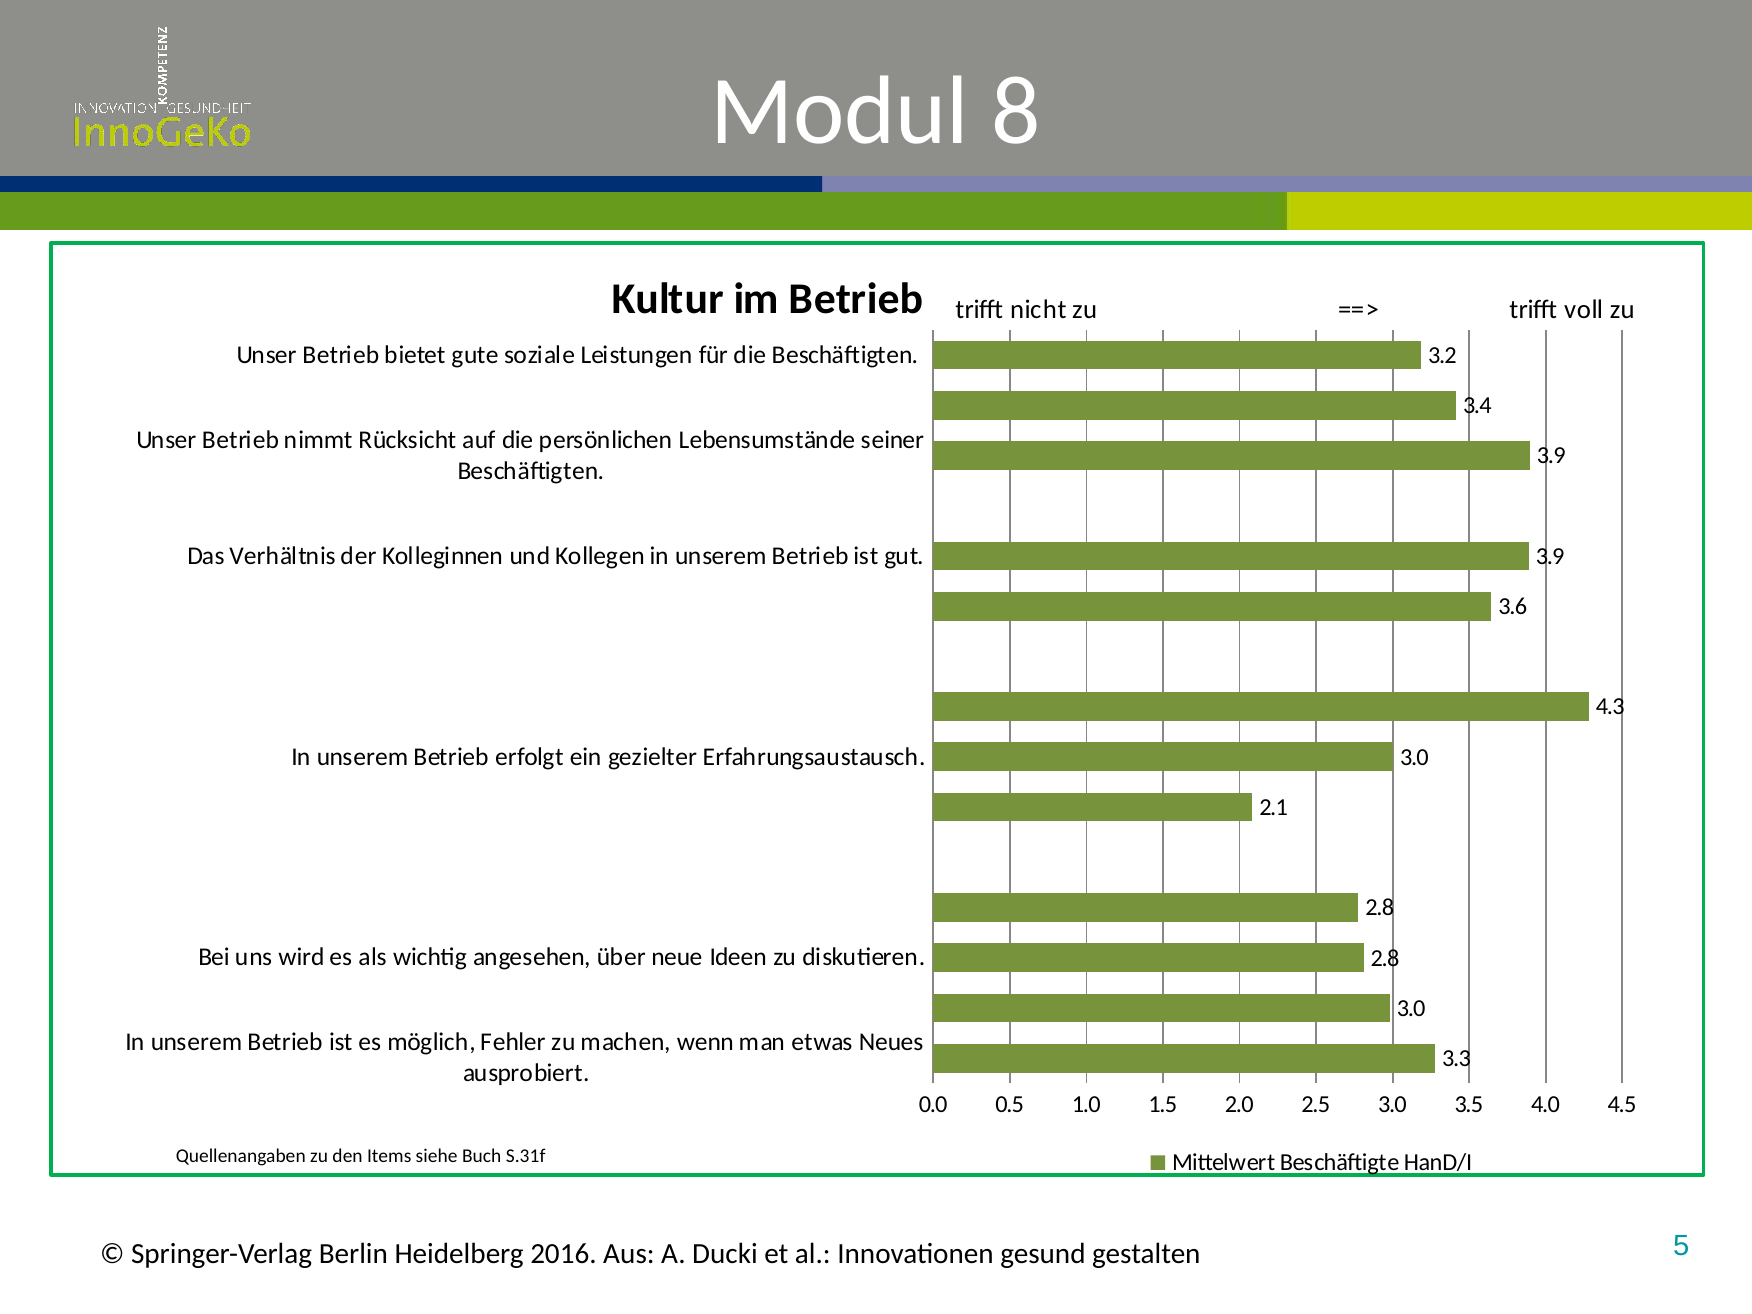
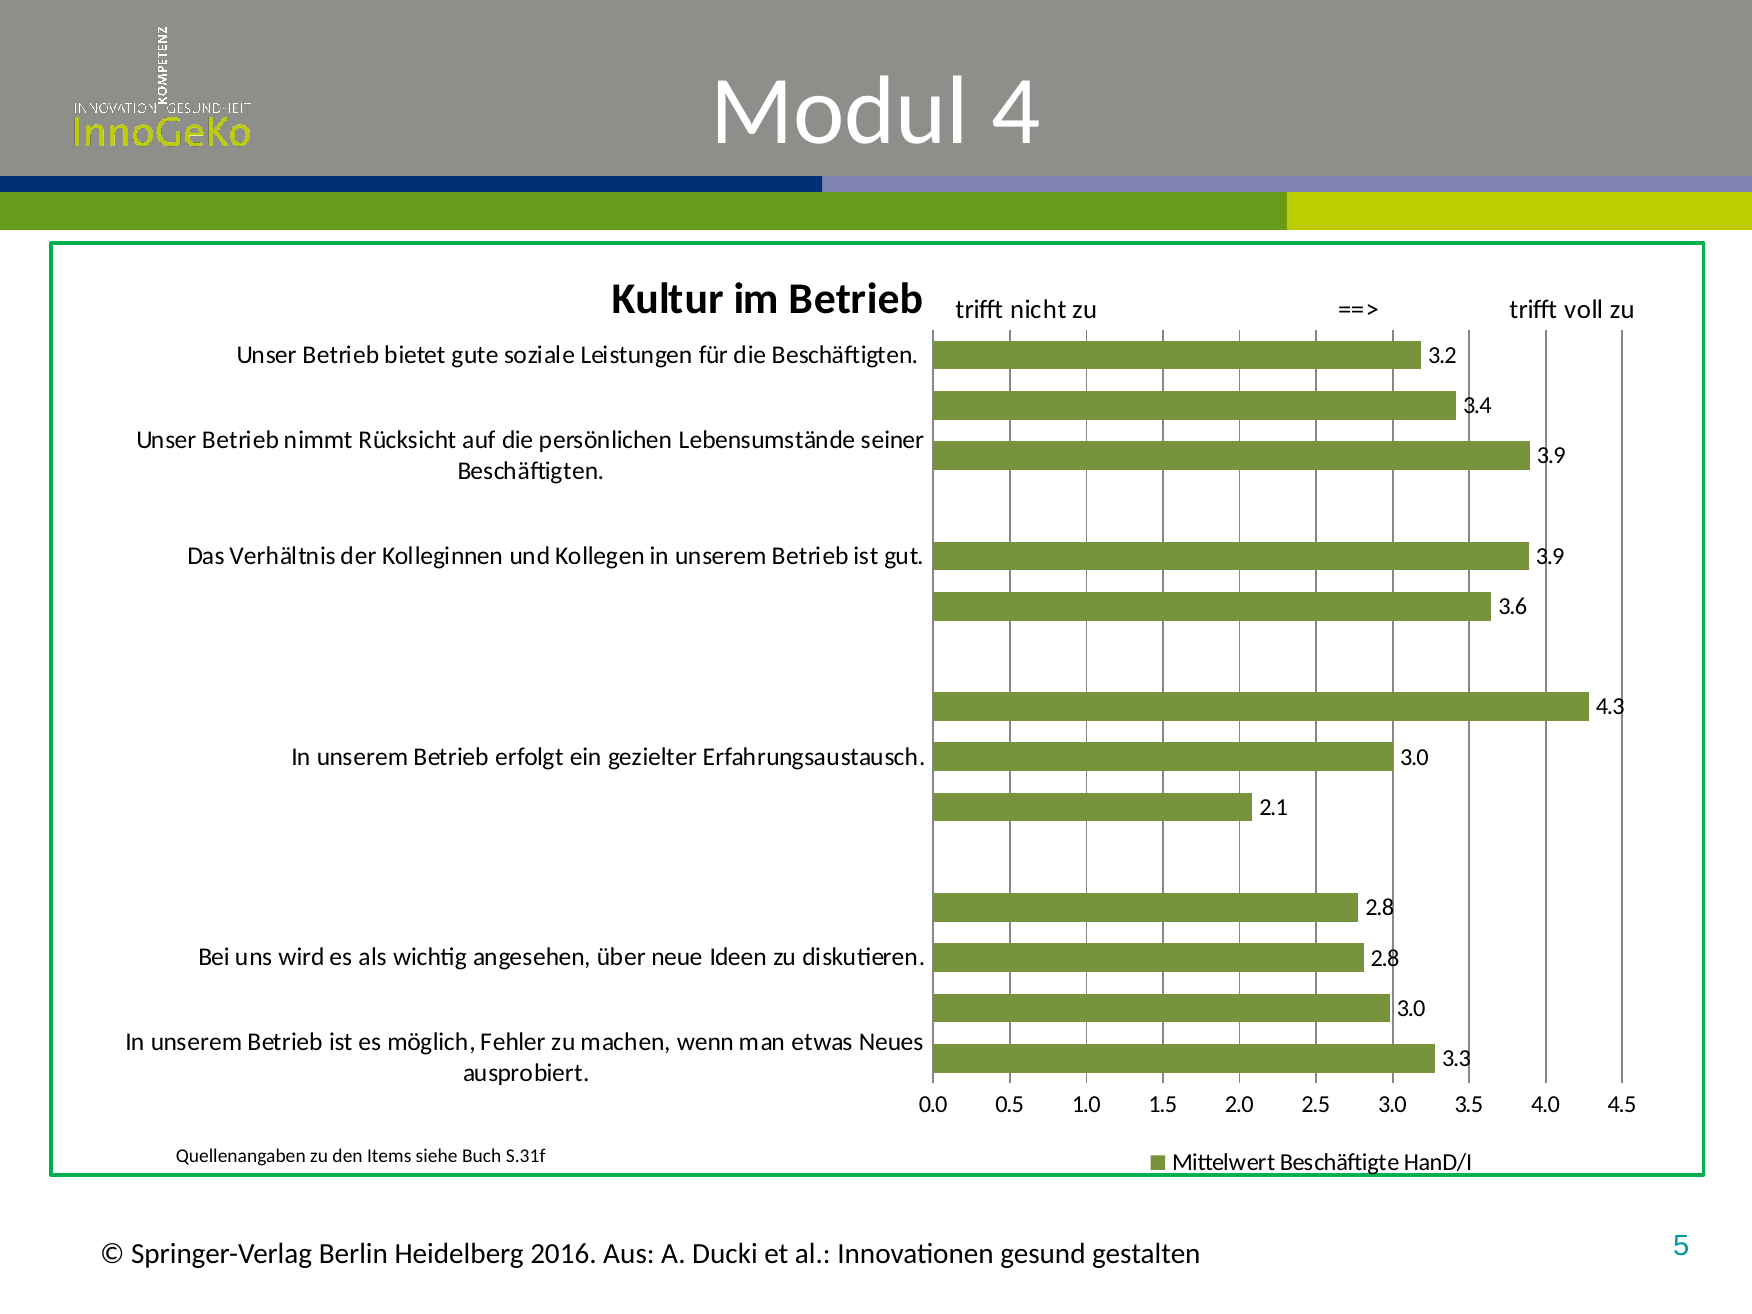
8: 8 -> 4 (1016, 111)
